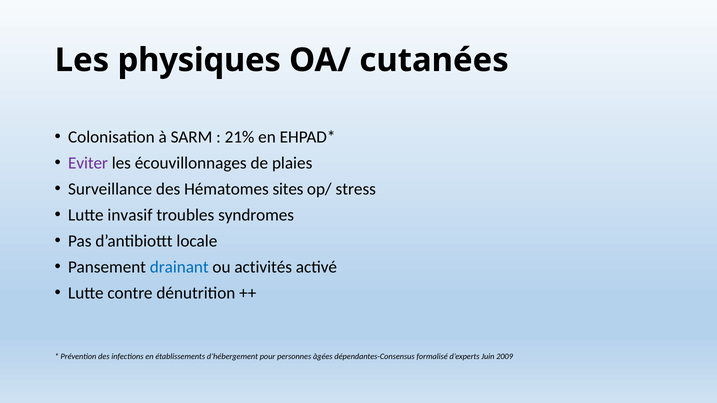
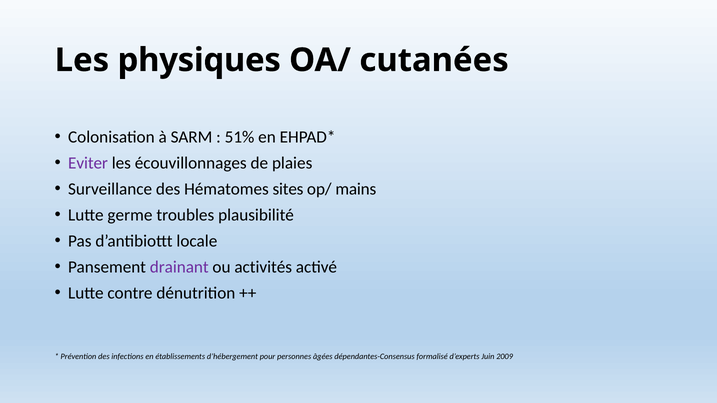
21%: 21% -> 51% (240, 137)
stress: stress -> mains (356, 189)
invasif: invasif -> germe (130, 215)
syndromes: syndromes -> plausibilité (256, 215)
drainant colour: blue -> purple (179, 267)
